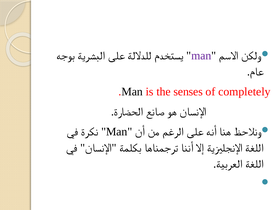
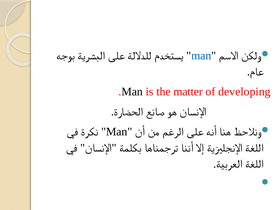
man colour: purple -> blue (201, 56)
senses: senses -> matter (188, 92)
completely: completely -> developing (244, 92)
